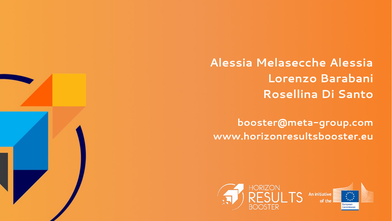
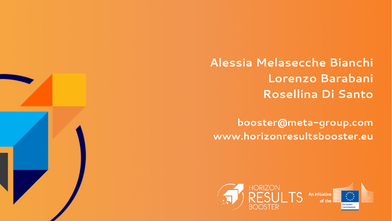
Melasecche Alessia: Alessia -> Bianchi (351, 63)
